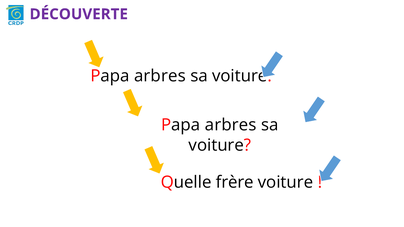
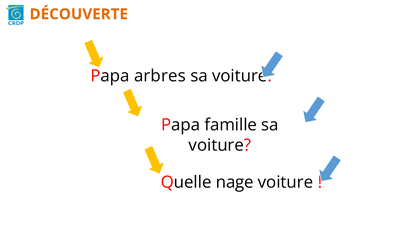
DÉCOUVERTE colour: purple -> orange (79, 14)
arbres: arbres -> famille (231, 125)
frère: frère -> nage (235, 182)
